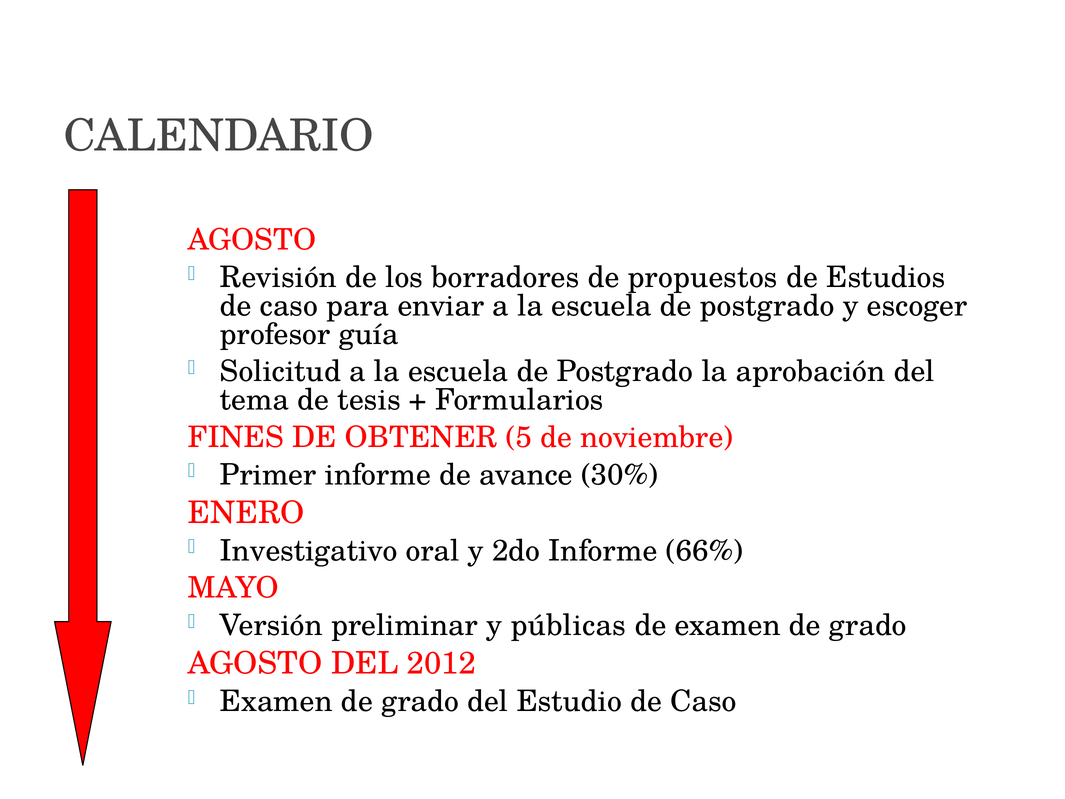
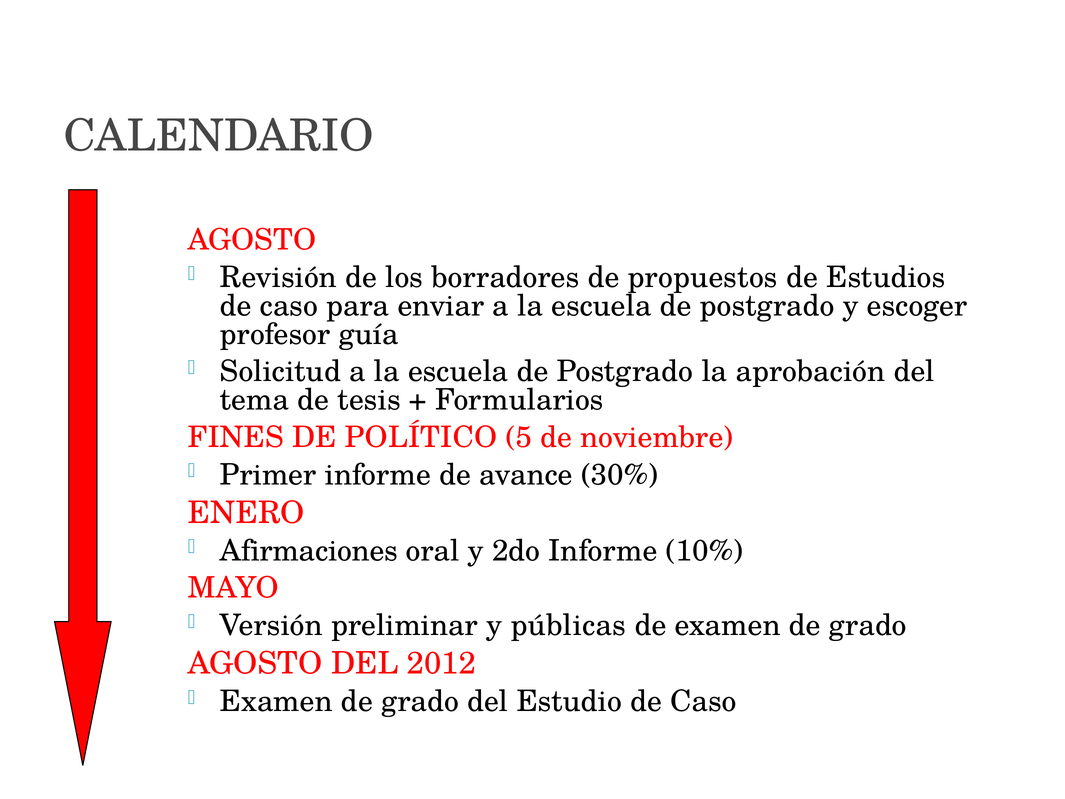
OBTENER: OBTENER -> POLÍTICO (421, 437)
Investigativo: Investigativo -> Afirmaciones (309, 551)
66%: 66% -> 10% (704, 551)
